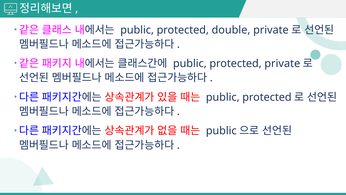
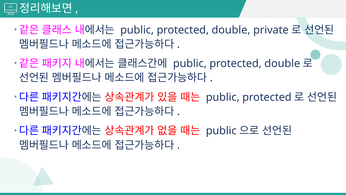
private: private -> double (282, 63)
